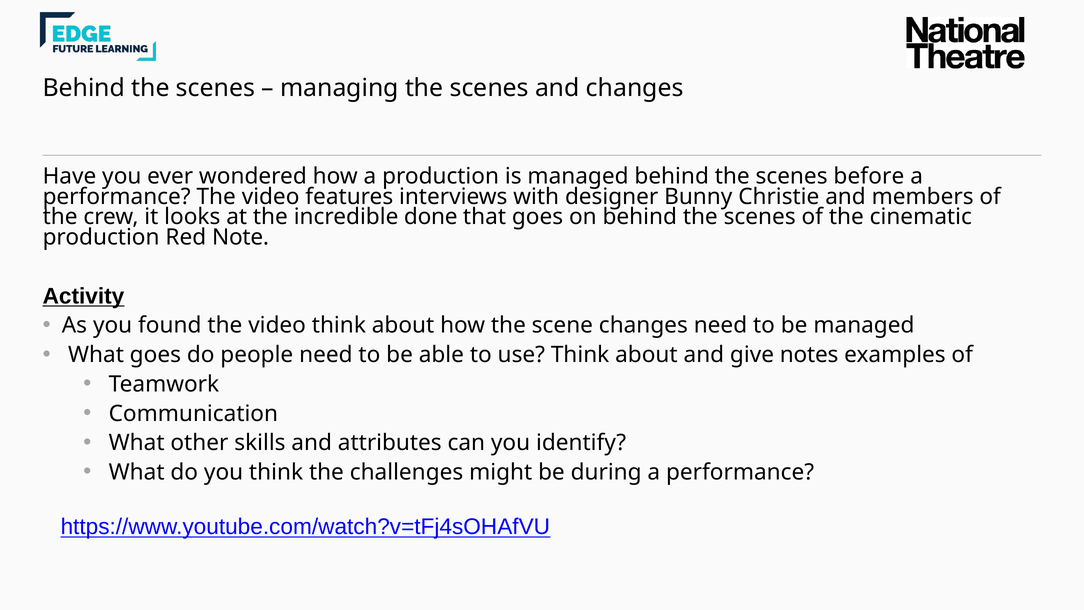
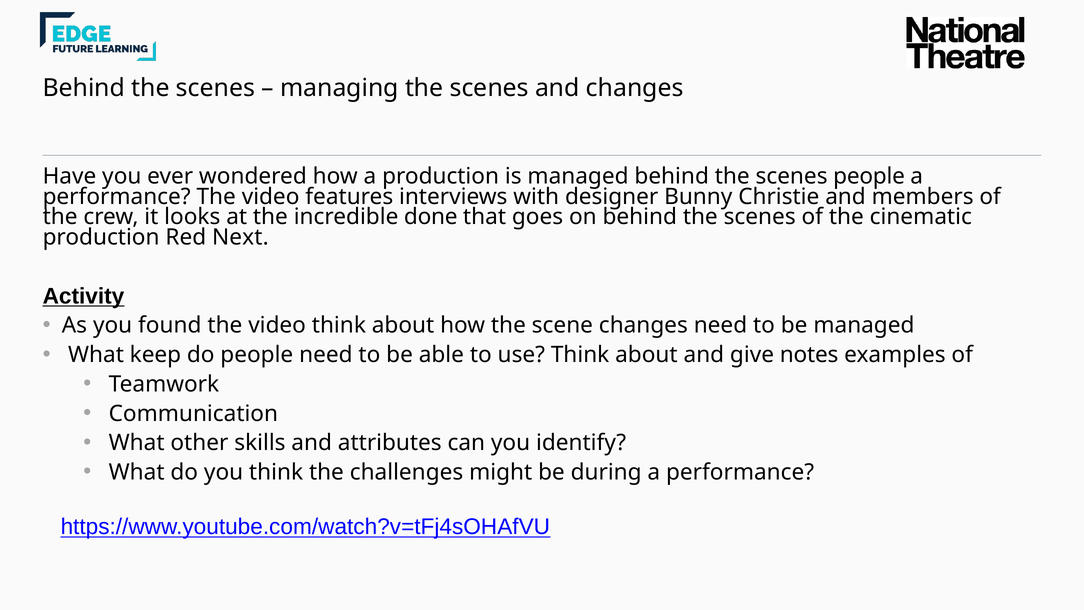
scenes before: before -> people (869, 176)
Note: Note -> Next (240, 237)
What goes: goes -> keep (155, 355)
